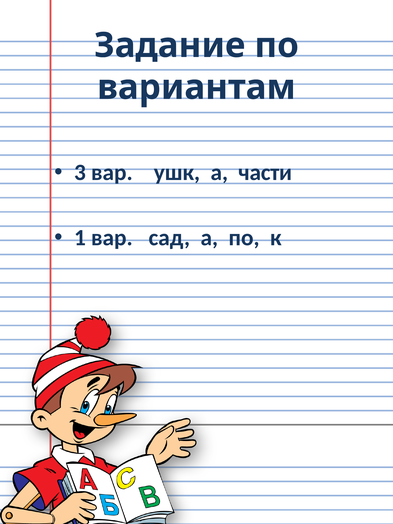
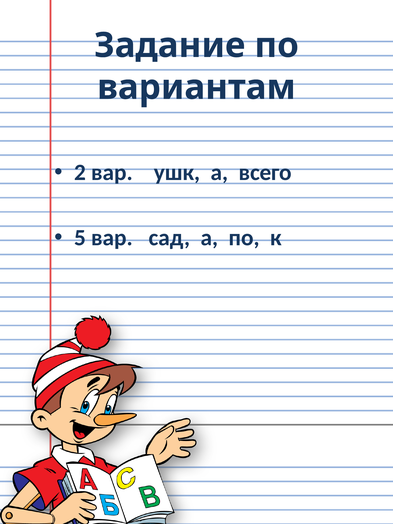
3: 3 -> 2 (80, 173)
части: части -> всего (265, 173)
1: 1 -> 5 (80, 238)
